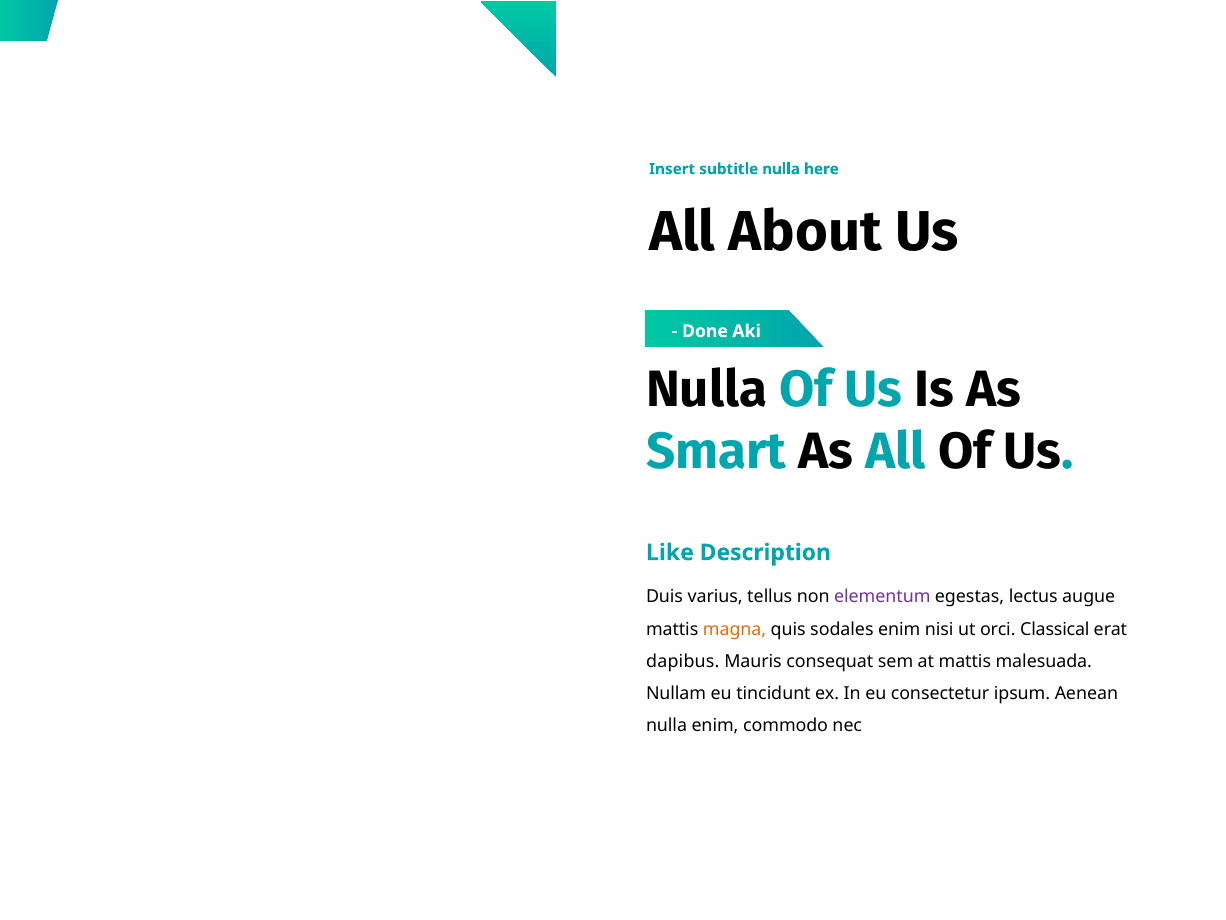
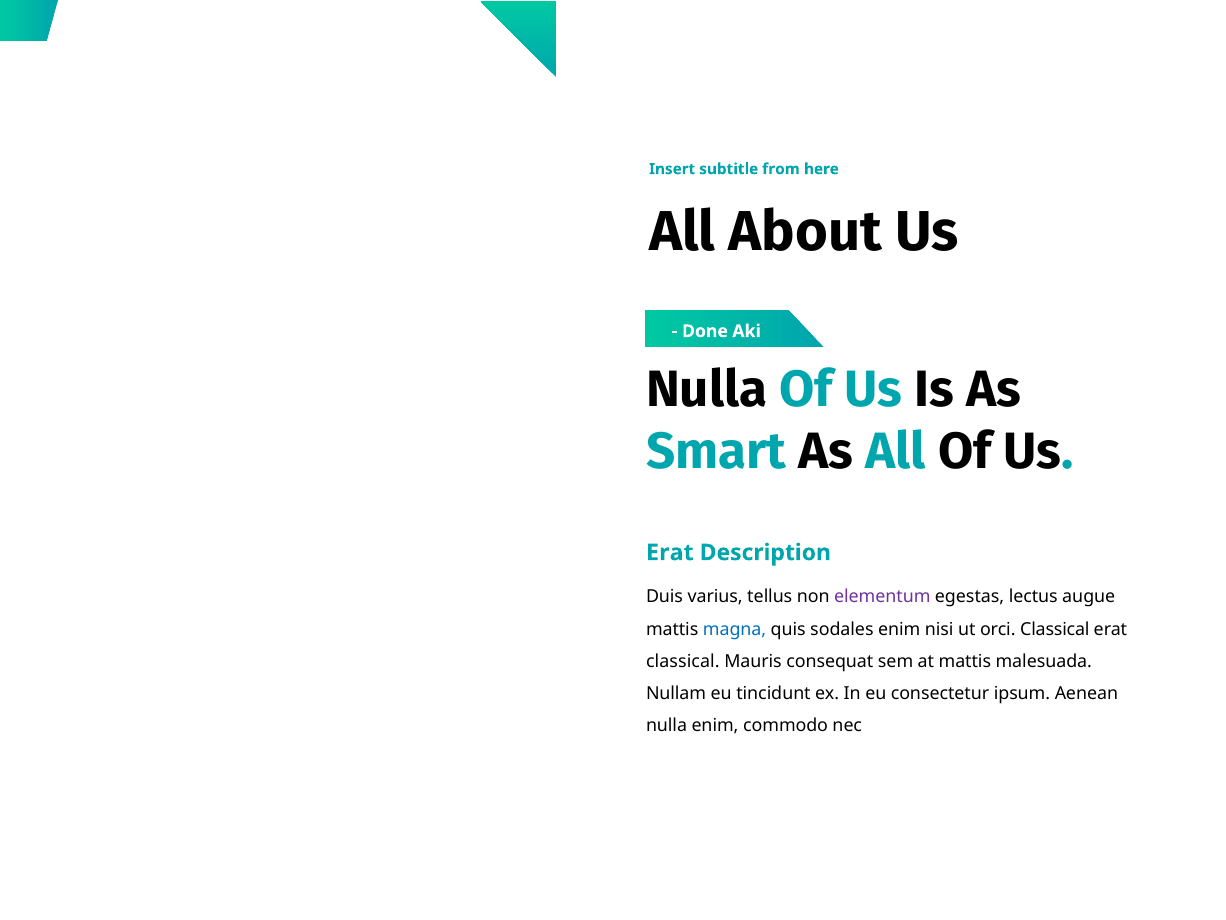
subtitle nulla: nulla -> from (781, 169)
Like: Like -> Erat (670, 552)
magna colour: orange -> blue (735, 629)
dapibus: dapibus -> classical (683, 661)
